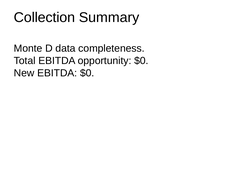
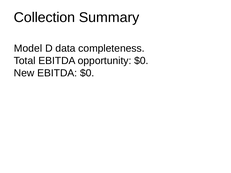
Monte: Monte -> Model (28, 48)
